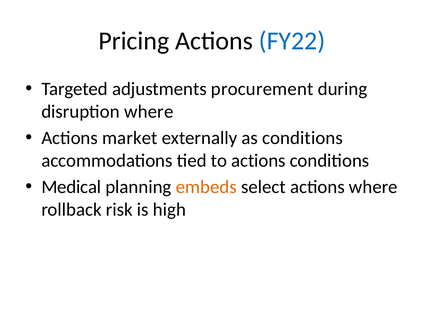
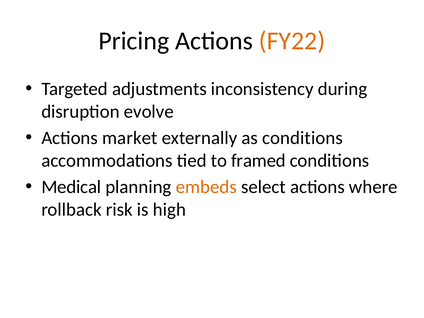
FY22 colour: blue -> orange (292, 41)
procurement: procurement -> inconsistency (262, 89)
disruption where: where -> evolve (149, 112)
to actions: actions -> framed (258, 161)
